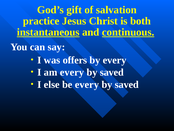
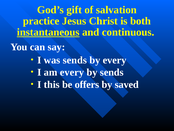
continuous underline: present -> none (128, 32)
was offers: offers -> sends (75, 60)
saved: saved -> sends (112, 72)
else: else -> this (52, 84)
be every: every -> offers (87, 84)
